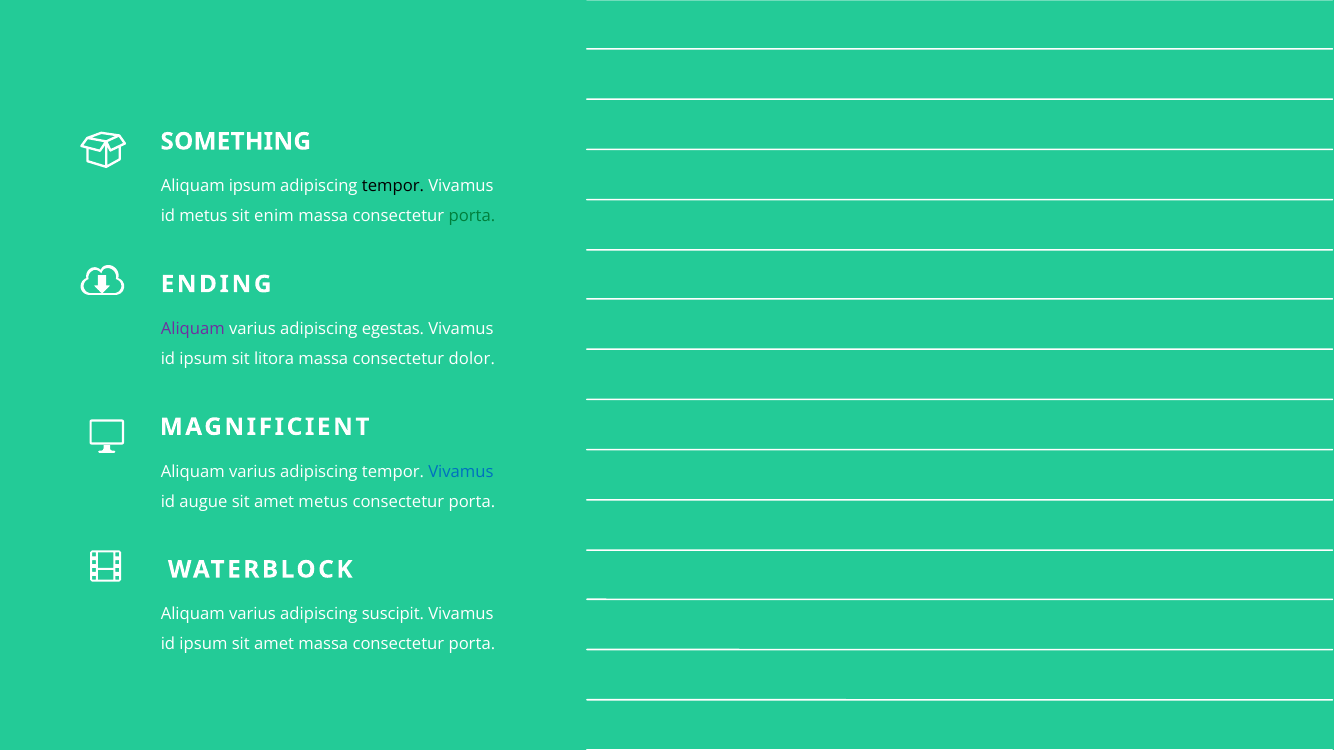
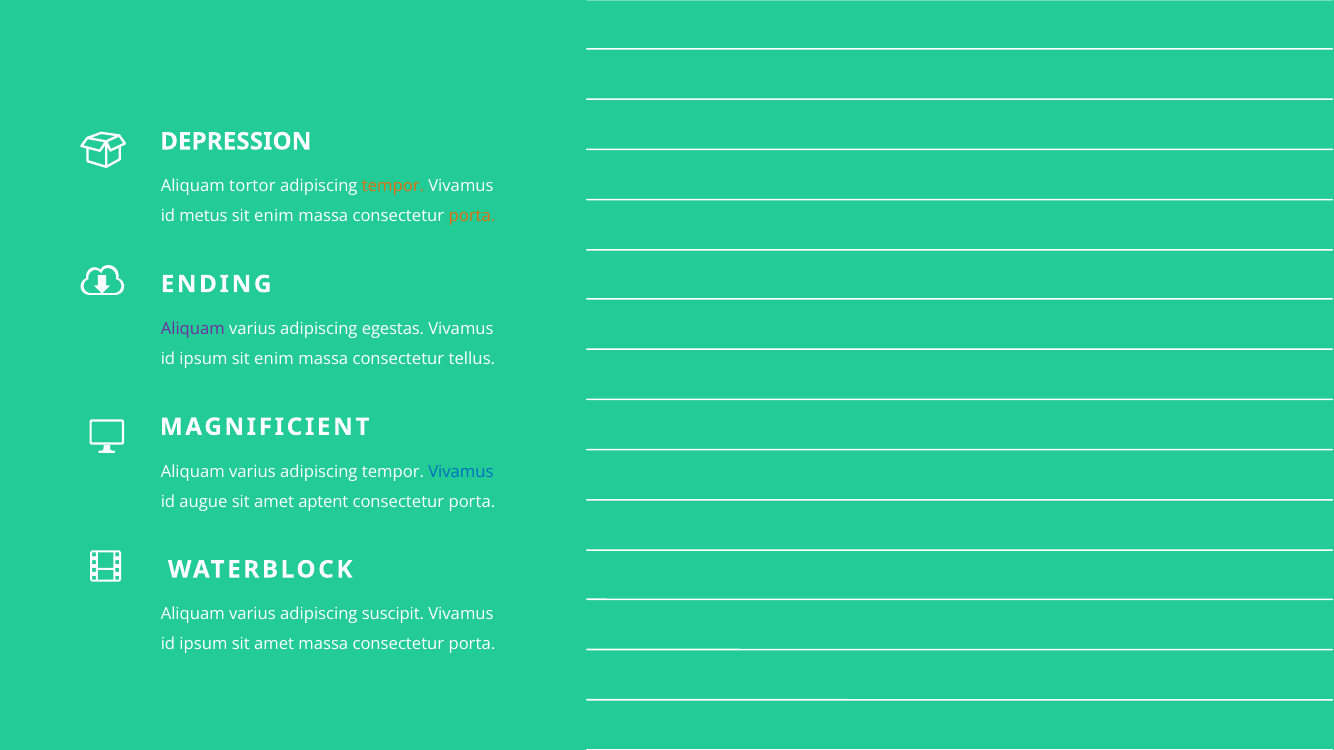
SOMETHING: SOMETHING -> DEPRESSION (236, 142)
Aliquam ipsum: ipsum -> tortor (252, 186)
tempor colour: black -> orange (393, 186)
porta colour: green -> orange (472, 216)
ipsum sit litora: litora -> enim (274, 359)
dolor: dolor -> tellus (472, 359)
amet metus: metus -> aptent (323, 502)
